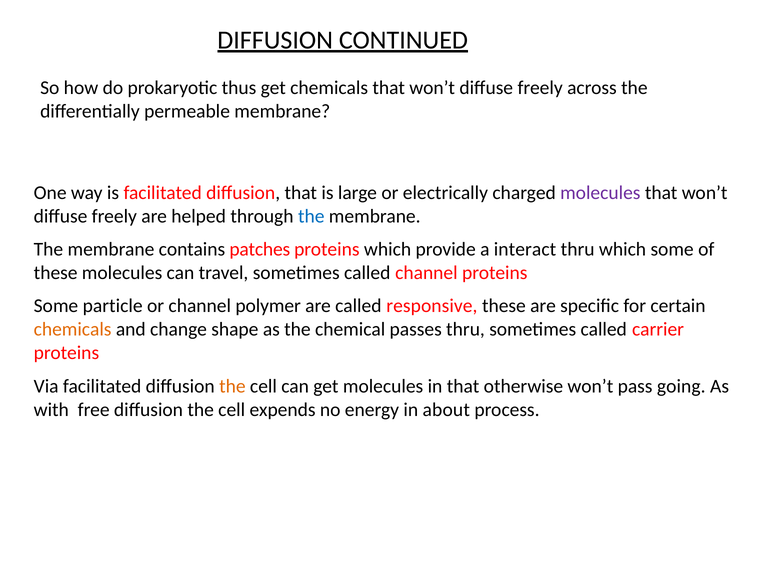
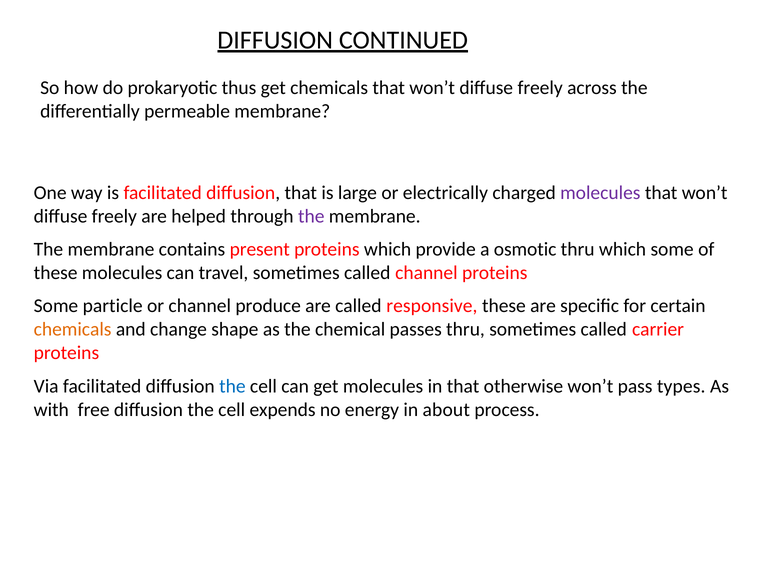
the colour: blue -> purple (311, 216)
patches: patches -> present (260, 249)
interact: interact -> osmotic (525, 249)
polymer: polymer -> produce (268, 306)
the colour: orange -> blue (232, 386)
going: going -> types (681, 386)
